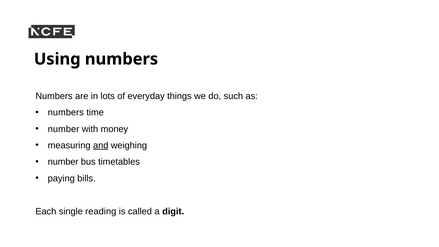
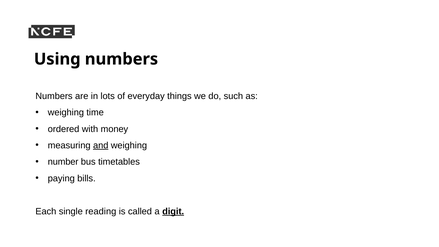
numbers: numbers -> weighing (66, 113)
number: number -> ordered (64, 129)
digit underline: none -> present (173, 211)
